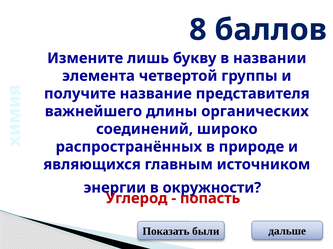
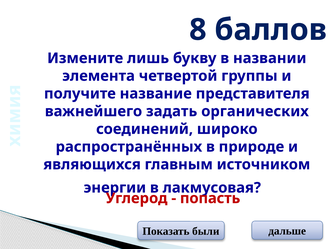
длины: длины -> задать (172, 112)
окружности: окружности -> лакмусовая (212, 188)
